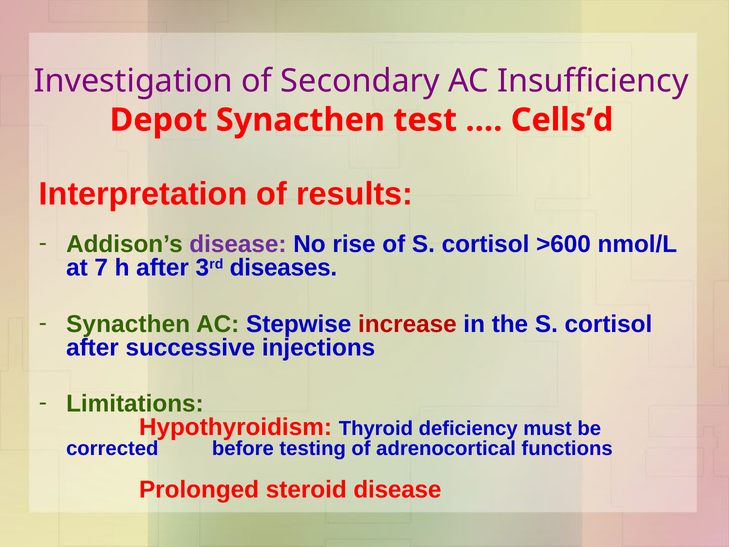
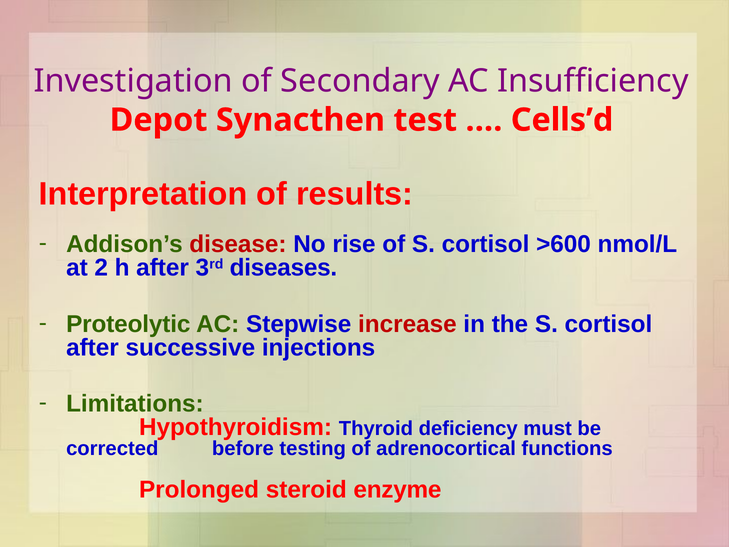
disease colour: purple -> red (238, 244)
7: 7 -> 2 (101, 268)
Synacthen: Synacthen -> Proteolytic (128, 324)
steroid disease: disease -> enzyme (397, 489)
